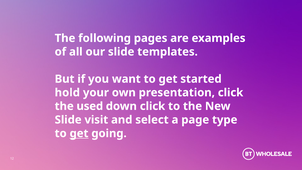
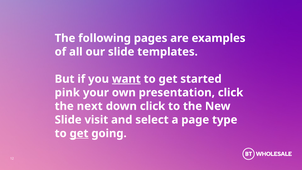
want underline: none -> present (126, 79)
hold: hold -> pink (67, 93)
used: used -> next (90, 106)
